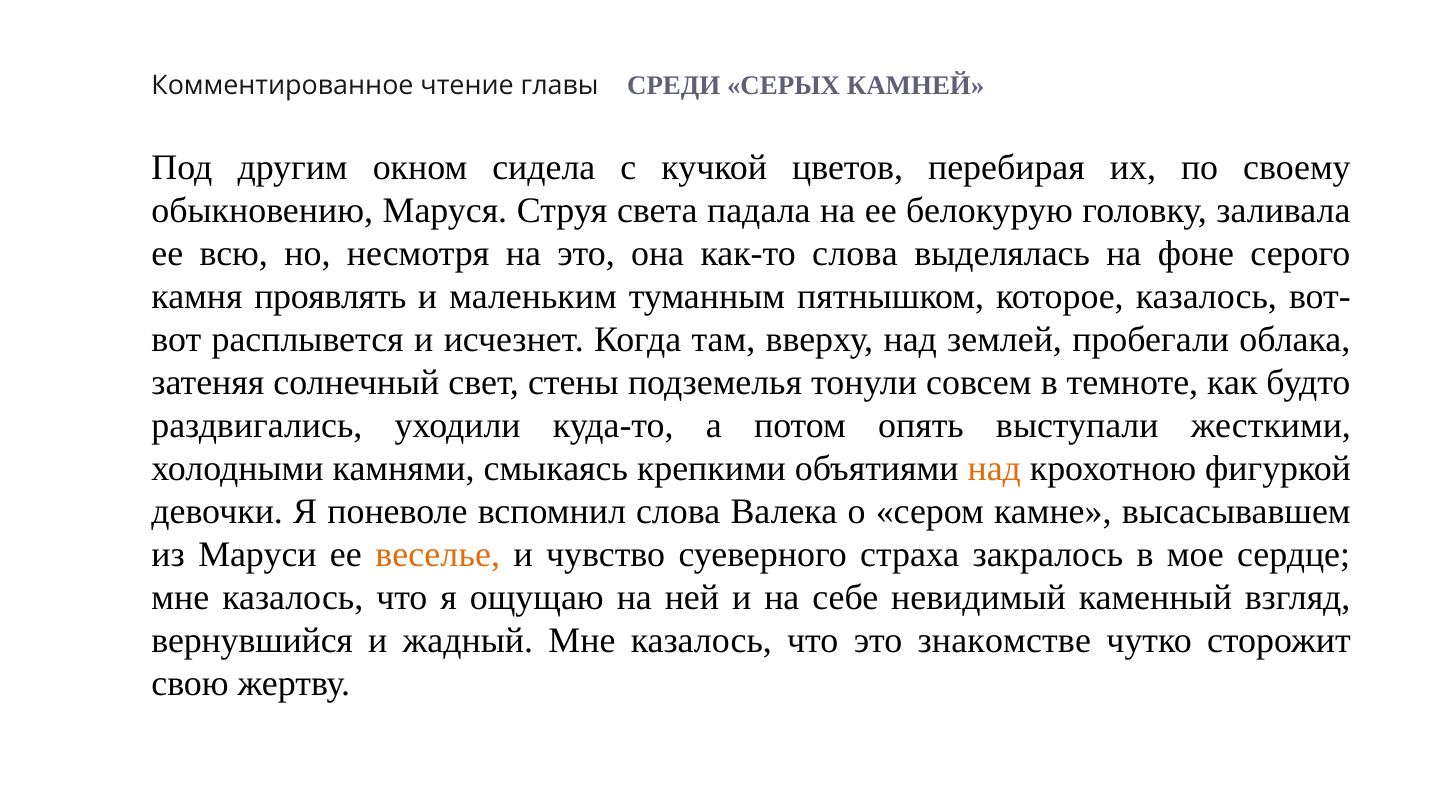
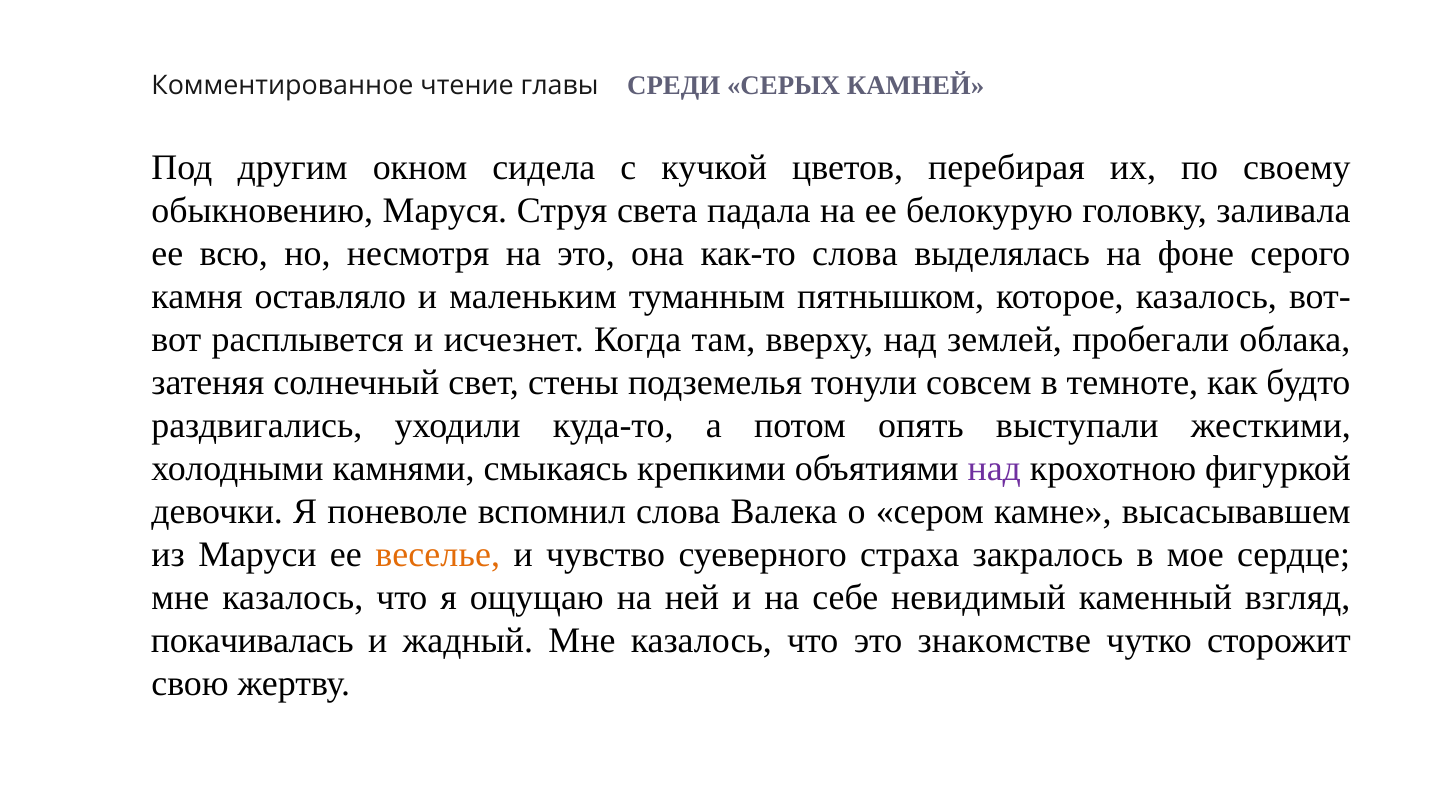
проявлять: проявлять -> оставляло (330, 297)
над colour: orange -> purple (994, 469)
вернувшийся: вернувшийся -> покачивалась (252, 641)
